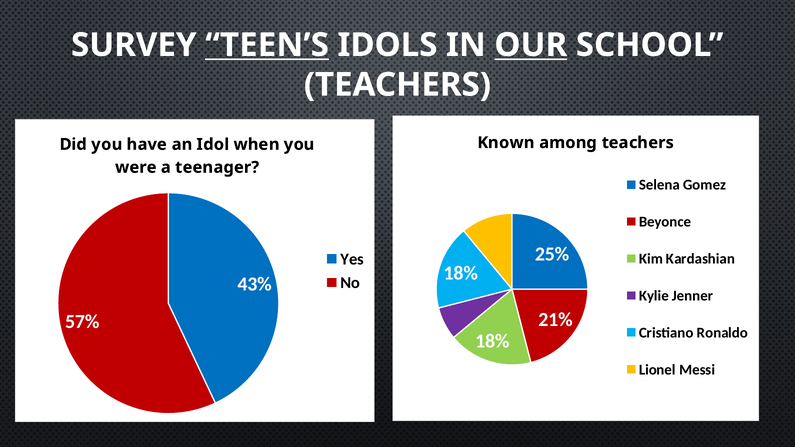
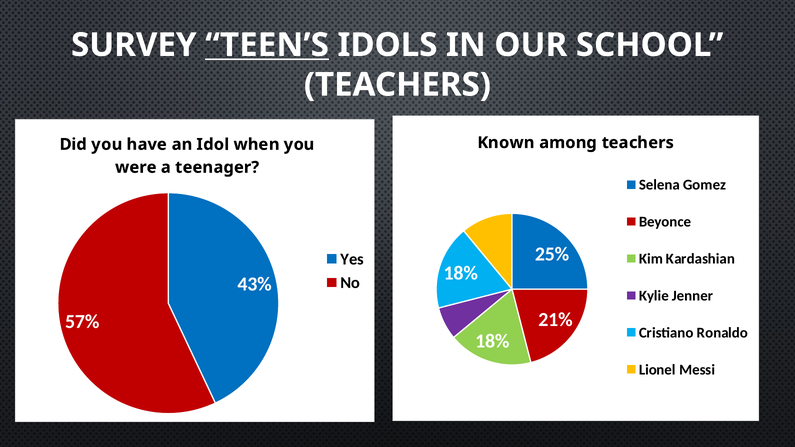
OUR underline: present -> none (531, 45)
